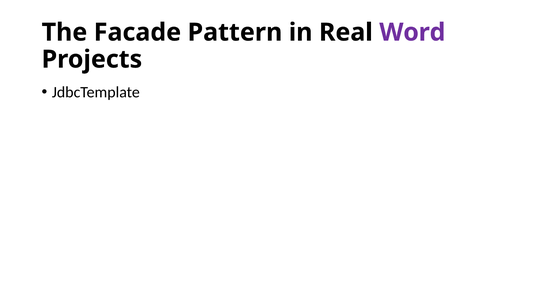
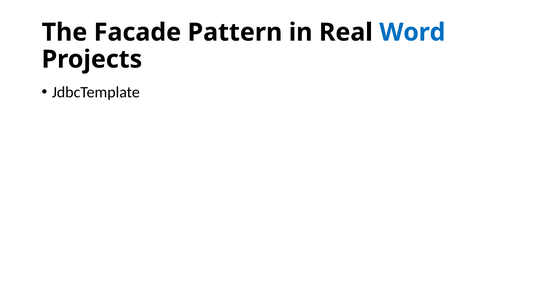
Word colour: purple -> blue (412, 32)
